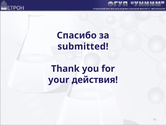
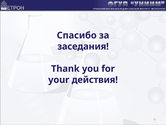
submitted: submitted -> заседания (83, 46)
